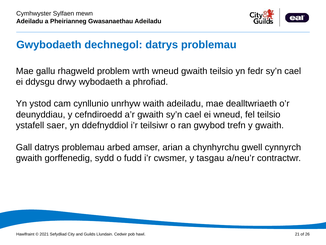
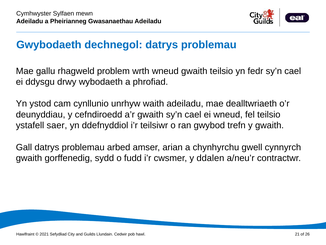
tasgau: tasgau -> ddalen (210, 158)
